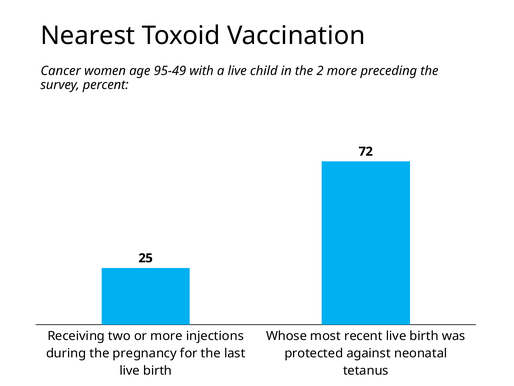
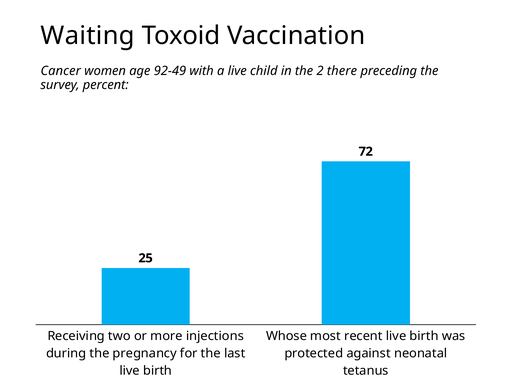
Nearest: Nearest -> Waiting (88, 36)
95-49: 95-49 -> 92-49 (170, 71)
2 more: more -> there (342, 71)
